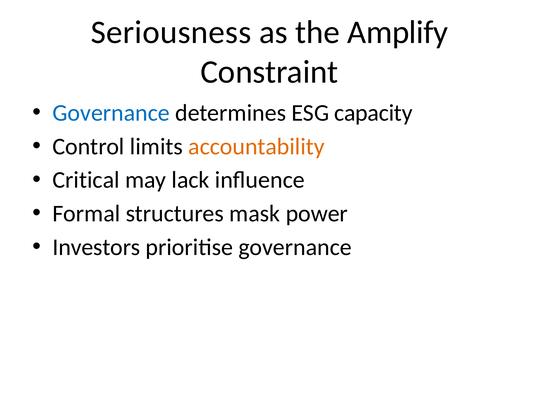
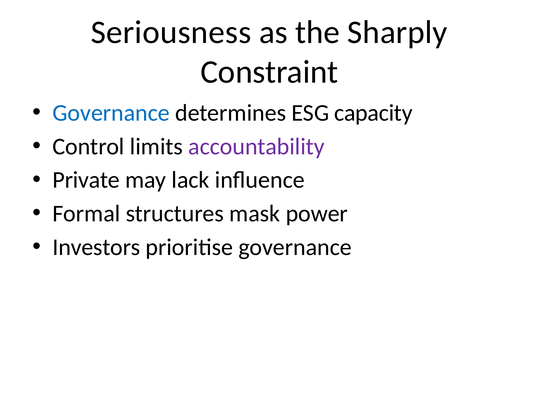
Amplify: Amplify -> Sharply (397, 32)
accountability colour: orange -> purple (256, 147)
Critical: Critical -> Private (86, 180)
